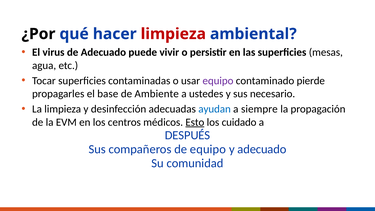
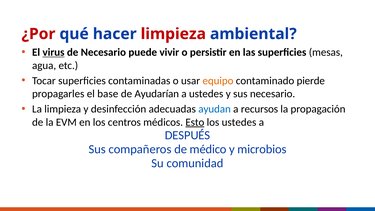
¿Por colour: black -> red (38, 34)
virus underline: none -> present (54, 52)
de Adecuado: Adecuado -> Necesario (103, 52)
equipo colour: purple -> orange (218, 81)
Ambiente: Ambiente -> Ayudarían (157, 94)
siempre: siempre -> recursos (259, 109)
los cuidado: cuidado -> ustedes (239, 122)
de equipo: equipo -> médico (208, 149)
y adecuado: adecuado -> microbios (262, 149)
